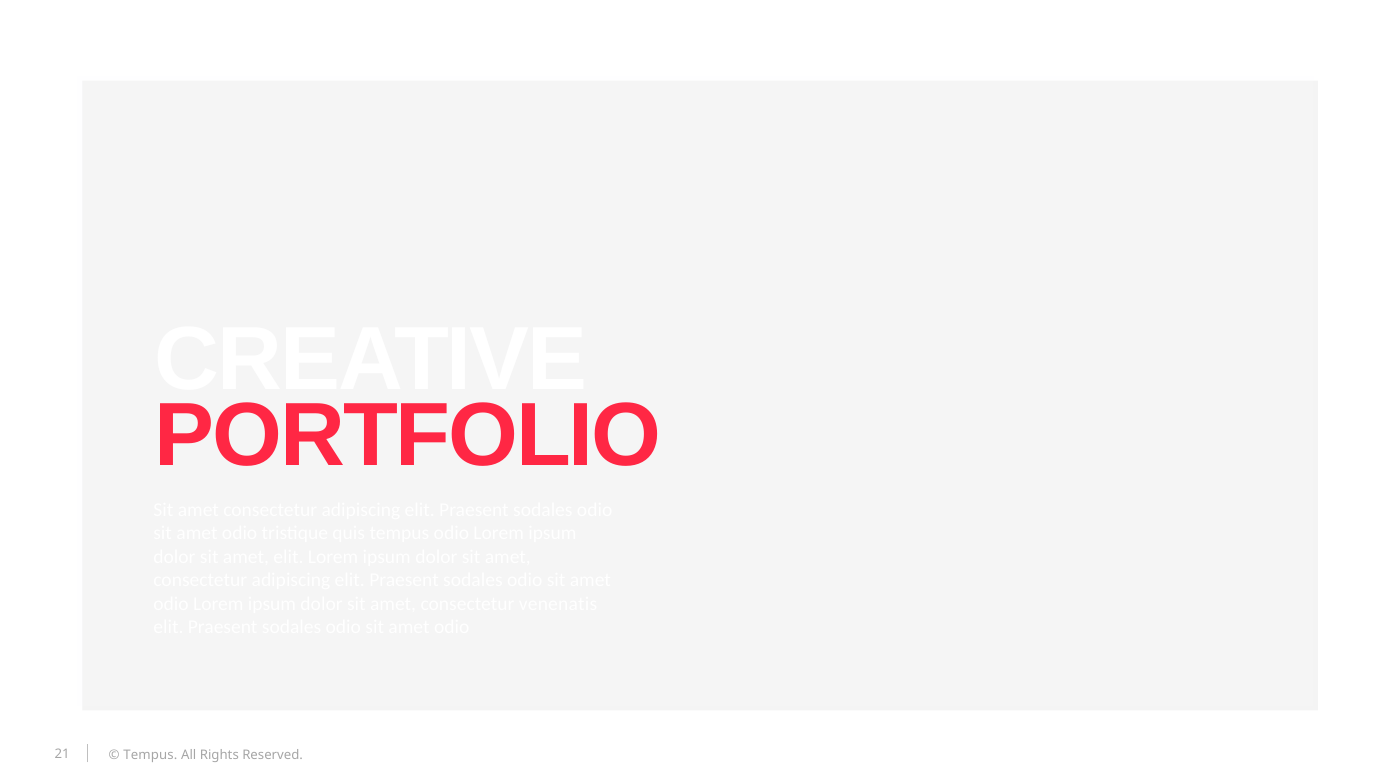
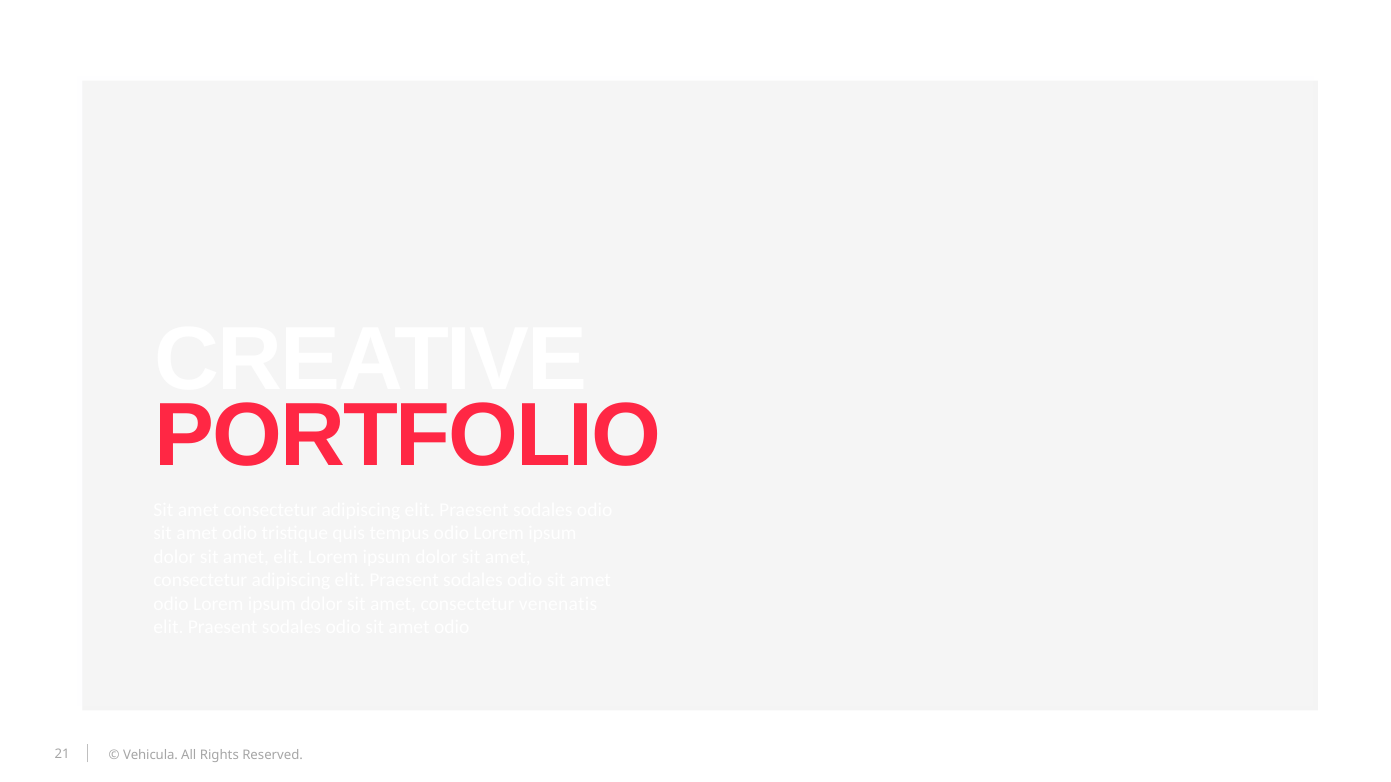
Tempus: Tempus -> Vehicula (150, 756)
